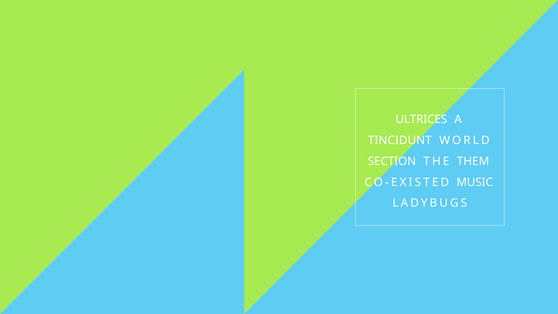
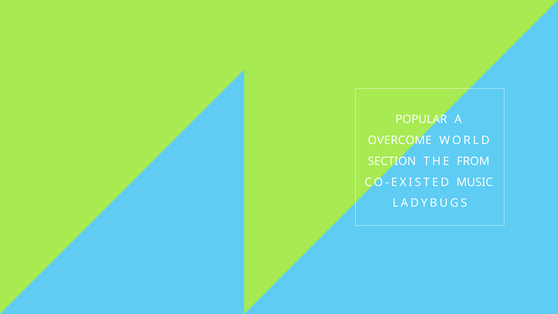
ULTRICES: ULTRICES -> POPULAR (421, 119)
TINCIDUNT: TINCIDUNT -> OVERCOME (400, 140)
THEM: THEM -> FROM (473, 161)
